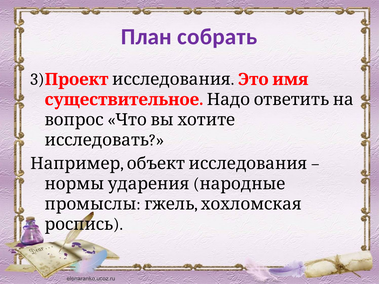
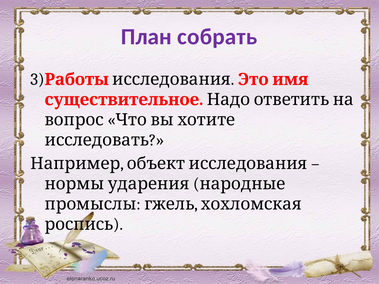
Проект: Проект -> Работы (77, 80)
